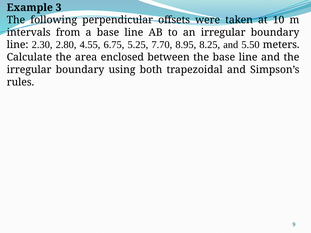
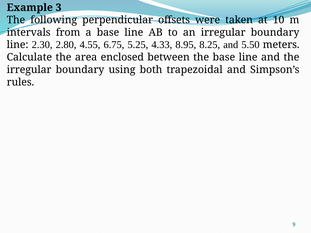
7.70: 7.70 -> 4.33 (162, 45)
